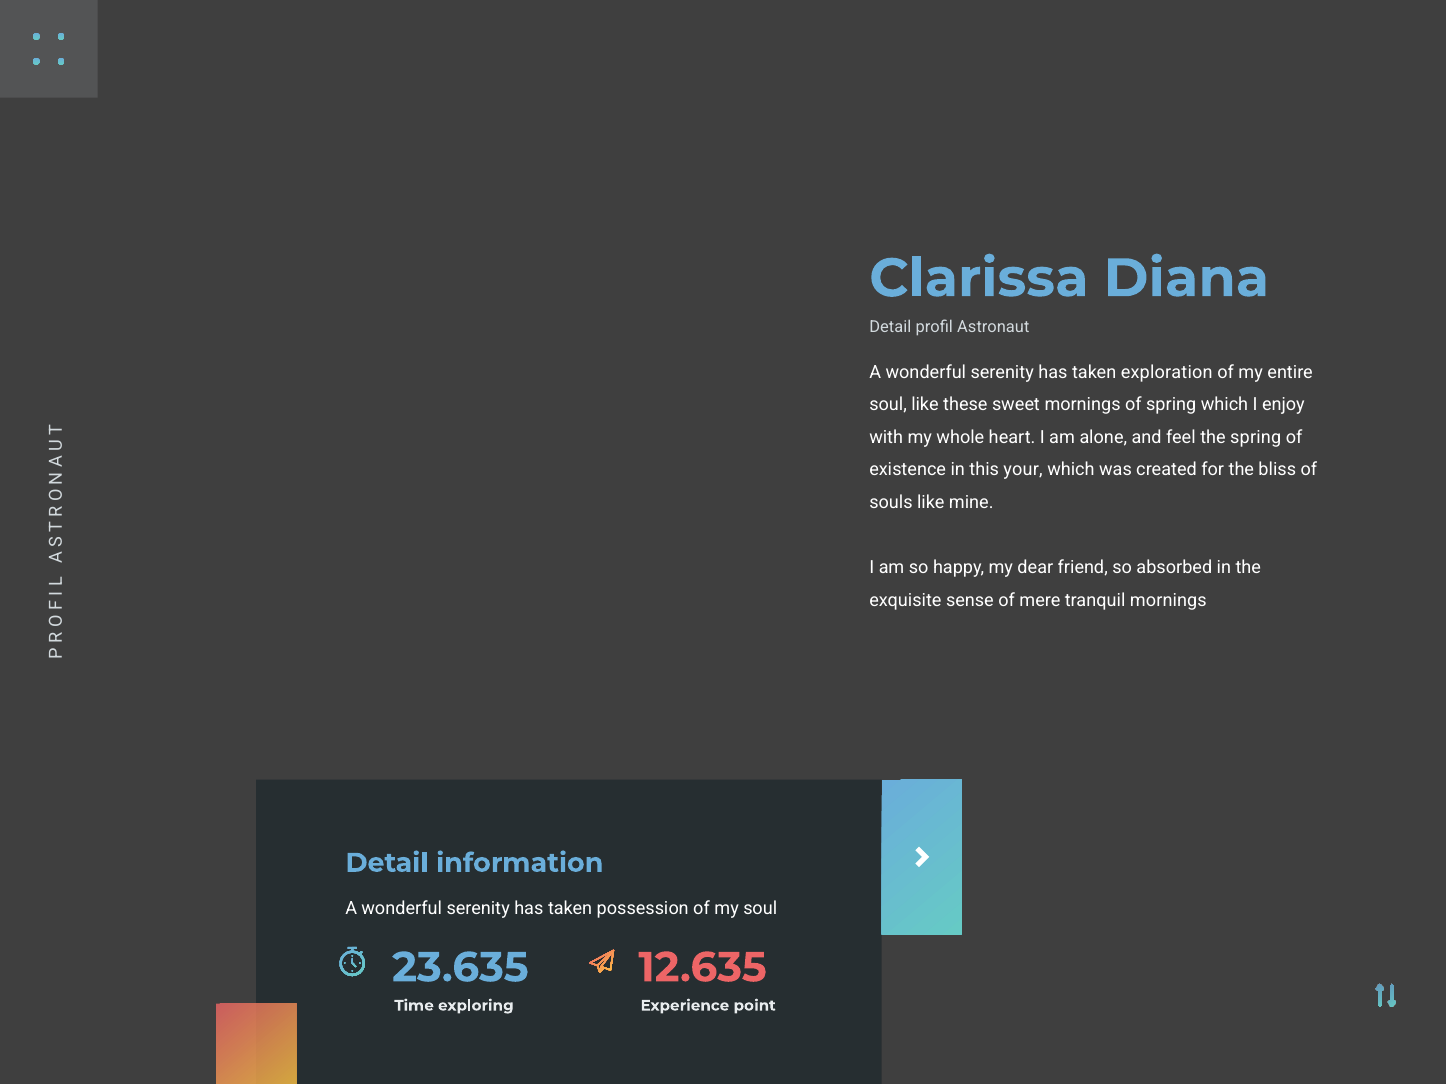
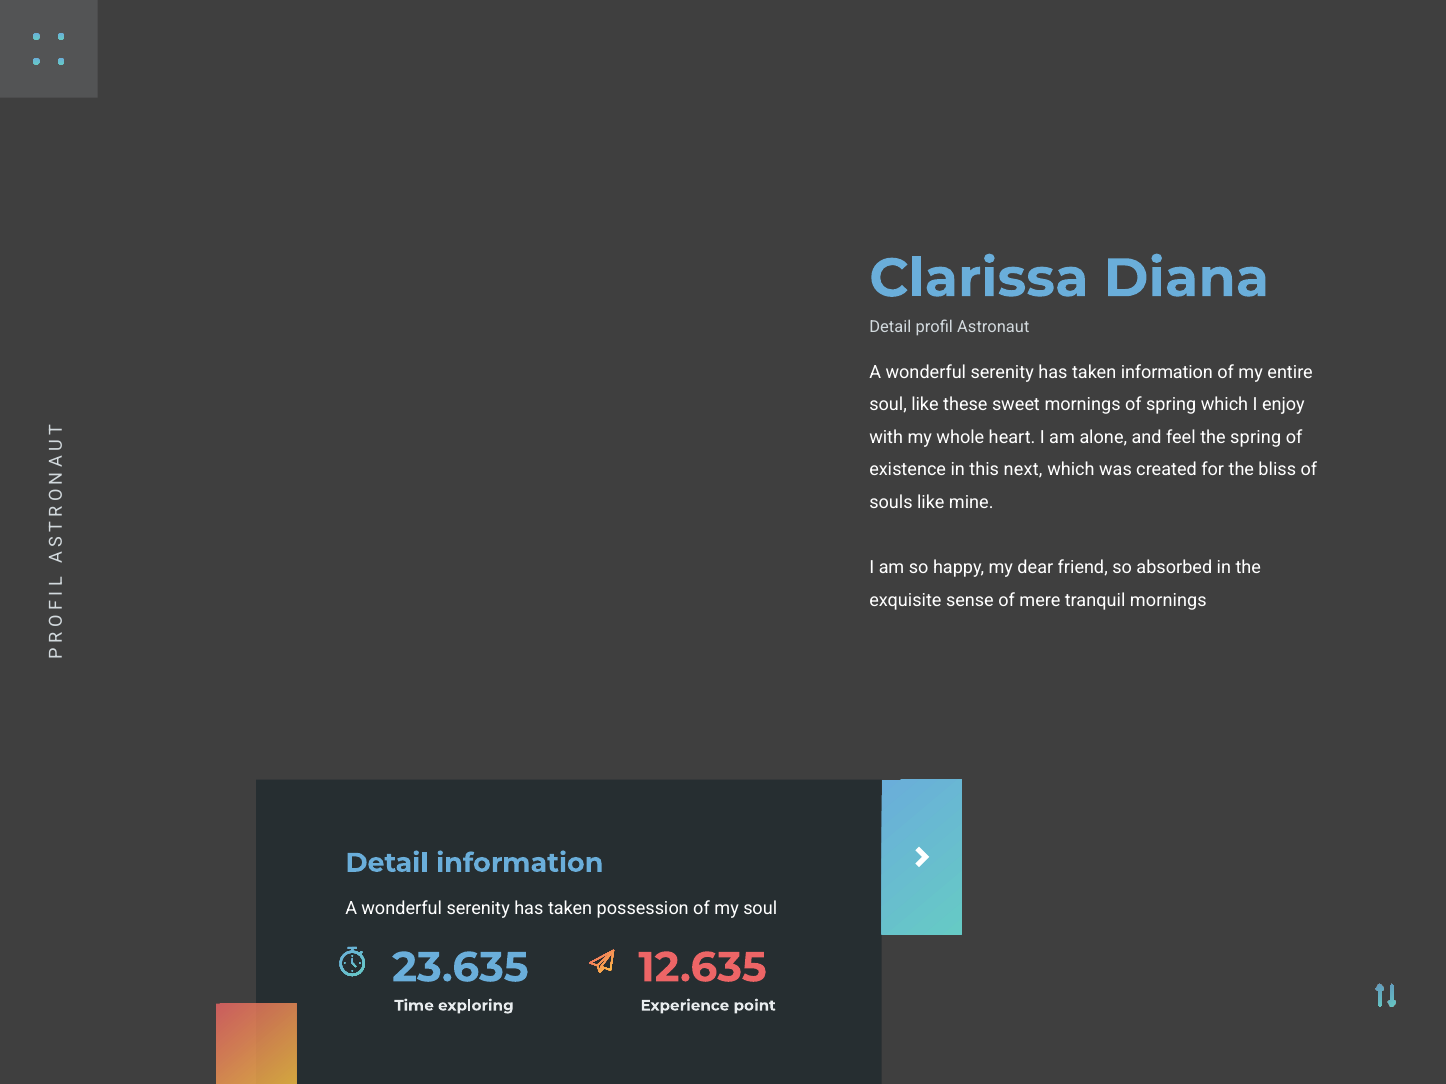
taken exploration: exploration -> information (1167, 372)
your: your -> next (1023, 470)
